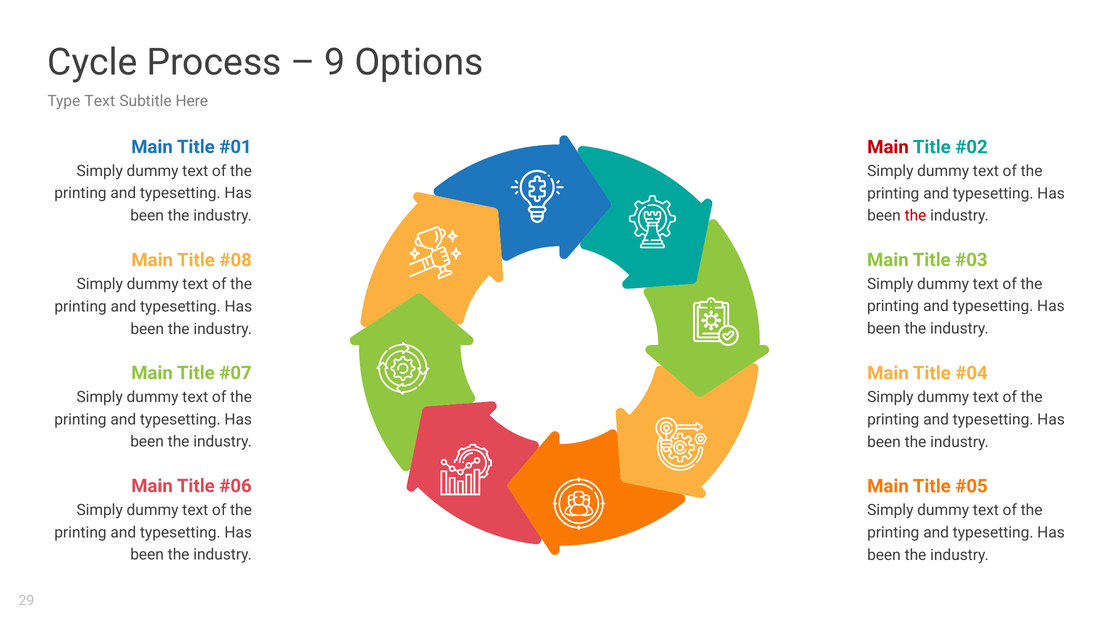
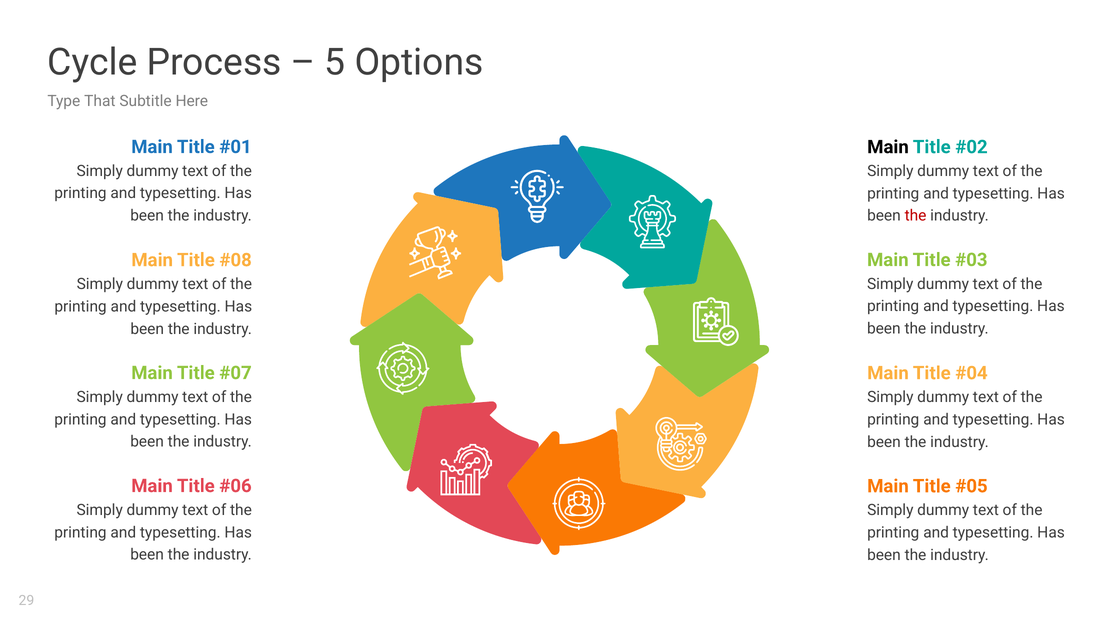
9: 9 -> 5 (335, 62)
Type Text: Text -> That (100, 101)
Main colour: red -> black (888, 147)
